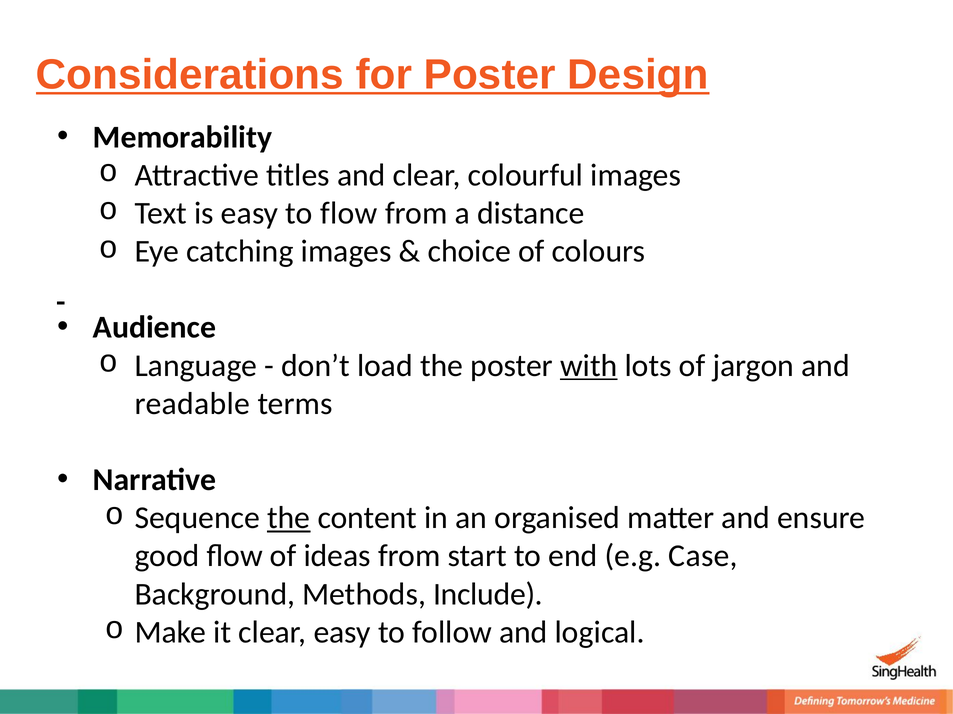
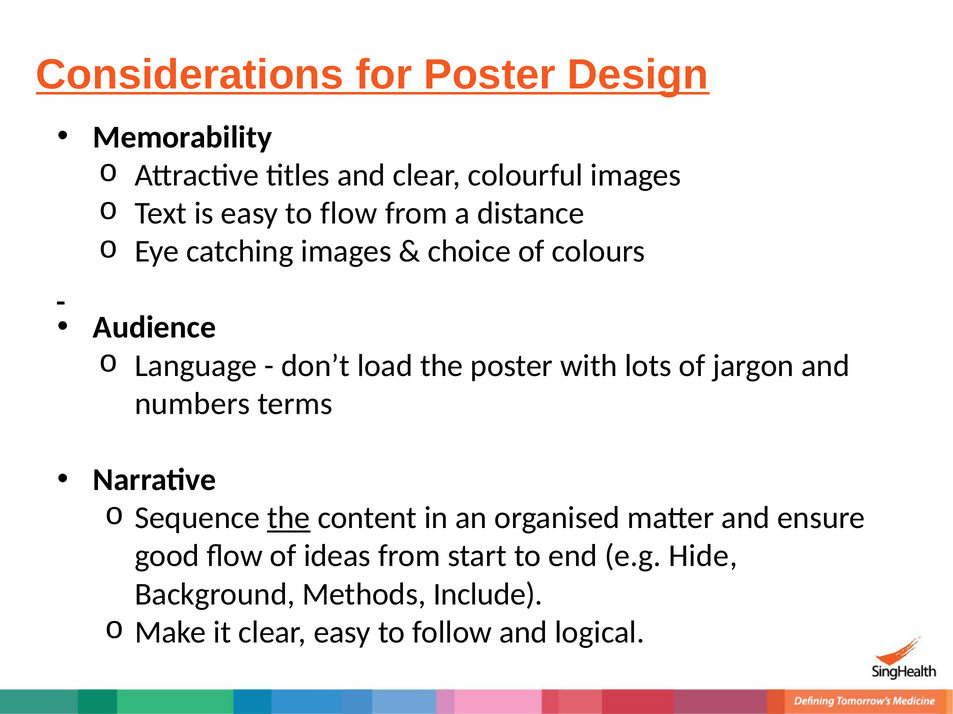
with underline: present -> none (589, 366)
readable: readable -> numbers (192, 404)
Case: Case -> Hide (703, 557)
